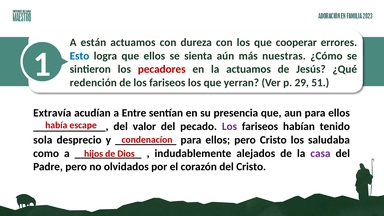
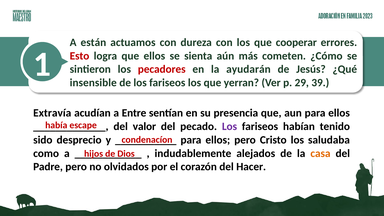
Esto colour: blue -> red (80, 56)
nuestras: nuestras -> cometen (284, 56)
la actuamos: actuamos -> ayudarán (248, 69)
redención: redención -> insensible (93, 83)
51: 51 -> 39 (320, 83)
sola: sola -> sido (43, 140)
casa colour: purple -> orange (320, 153)
del Cristo: Cristo -> Hacer (251, 167)
